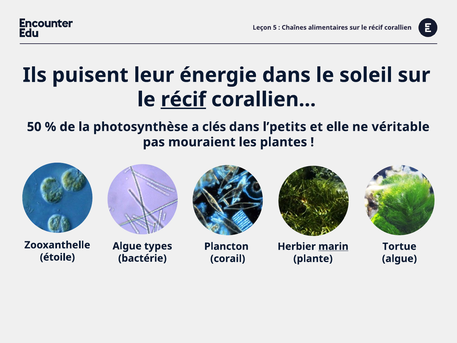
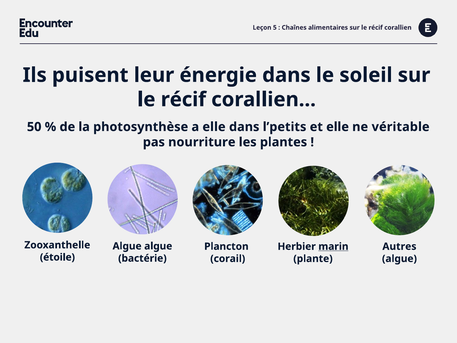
récif underline: present -> none (183, 99)
a clés: clés -> elle (214, 127)
mouraient: mouraient -> nourriture (202, 142)
Algue types: types -> algue (158, 246)
Tortue: Tortue -> Autres (399, 246)
